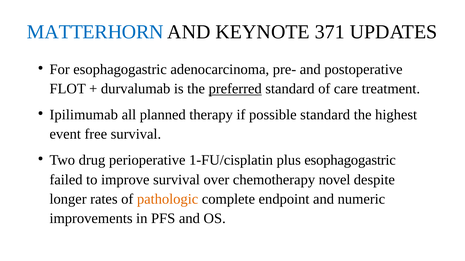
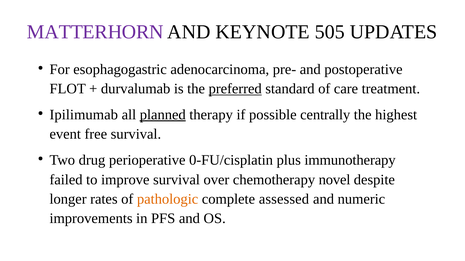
MATTERHORN colour: blue -> purple (95, 32)
371: 371 -> 505 (330, 32)
planned underline: none -> present (163, 115)
possible standard: standard -> centrally (325, 115)
1-FU/cisplatin: 1-FU/cisplatin -> 0-FU/cisplatin (231, 160)
plus esophagogastric: esophagogastric -> immunotherapy (350, 160)
endpoint: endpoint -> assessed (284, 199)
